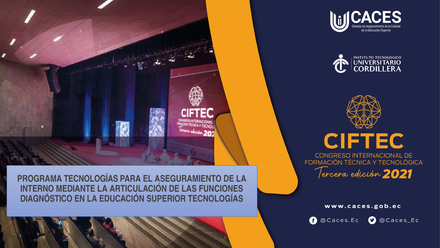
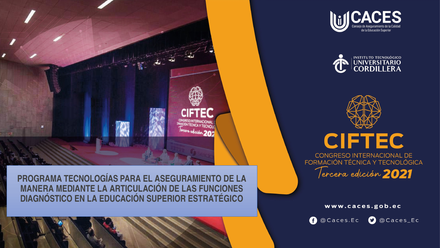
INTERNO: INTERNO -> MANERA (37, 188)
SUPERIOR TECNOLOGÍAS: TECNOLOGÍAS -> ESTRATÉGICO (216, 198)
